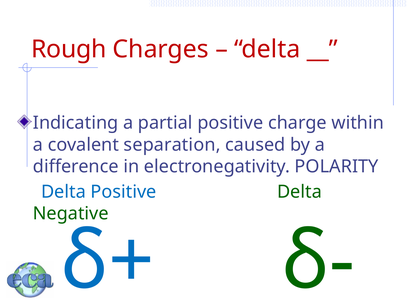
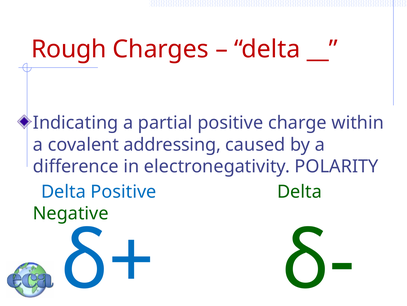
separation: separation -> addressing (172, 144)
